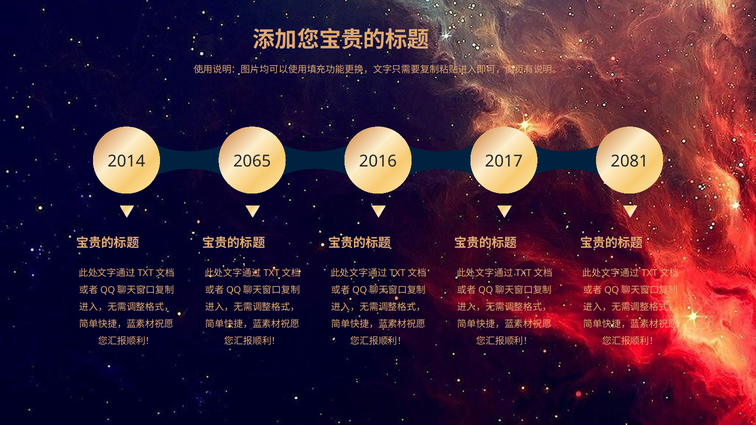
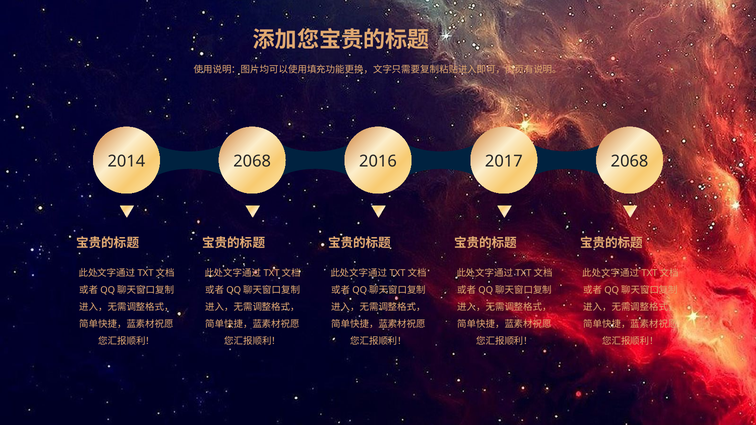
2014 2065: 2065 -> 2068 (252, 161)
2017 2081: 2081 -> 2068 (630, 161)
